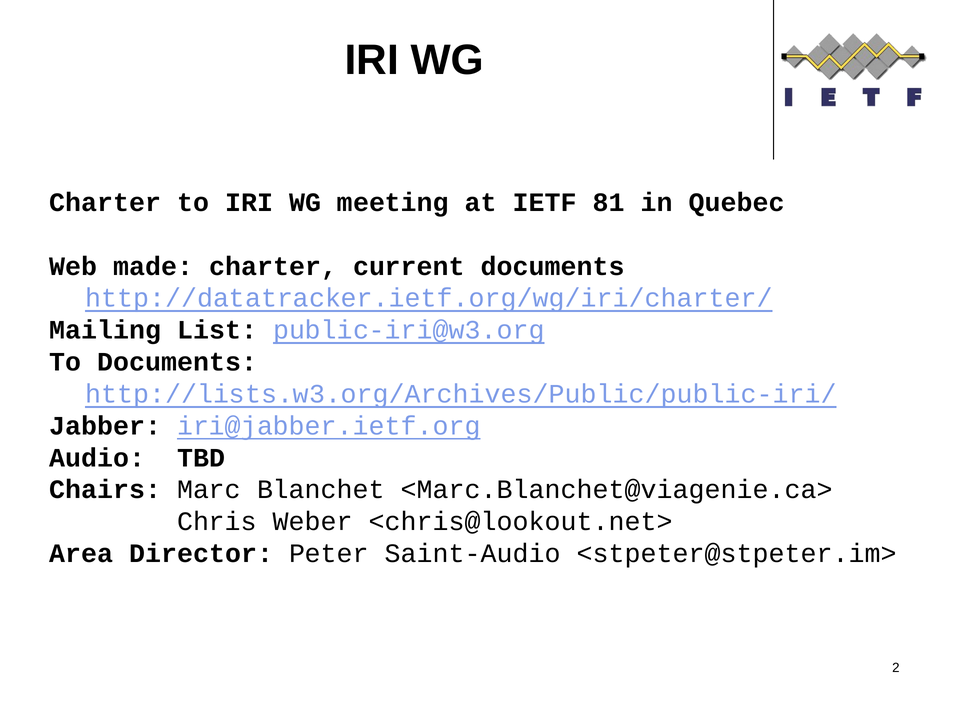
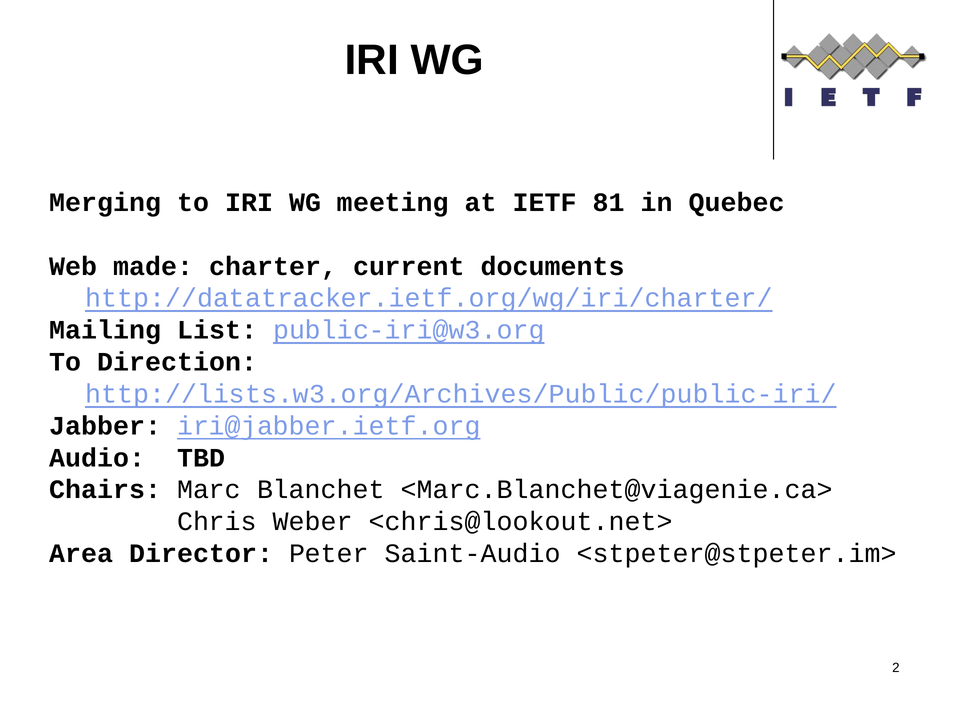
Charter: Charter -> Merging (105, 202)
To Documents: Documents -> Direction (177, 362)
